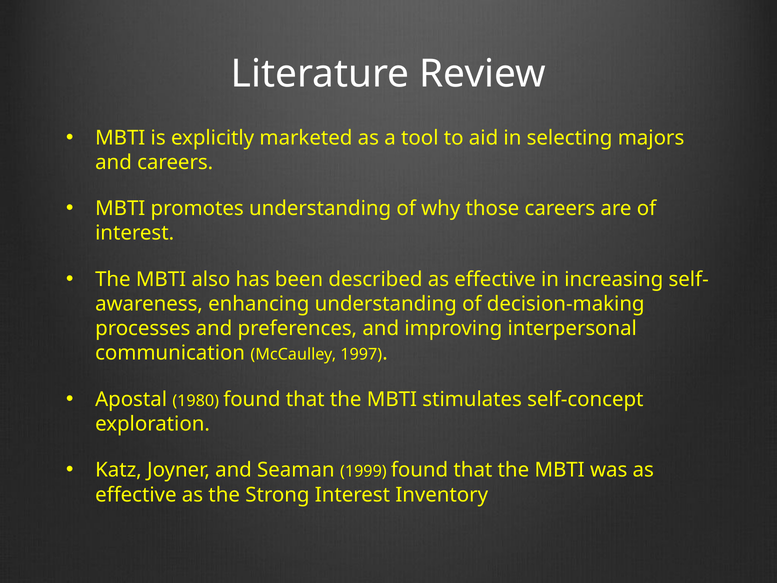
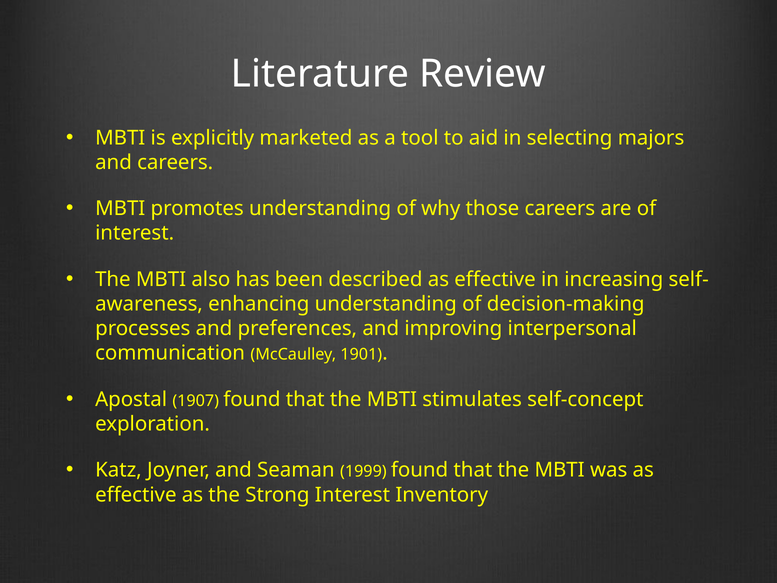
1997: 1997 -> 1901 (361, 354)
1980: 1980 -> 1907 (196, 401)
